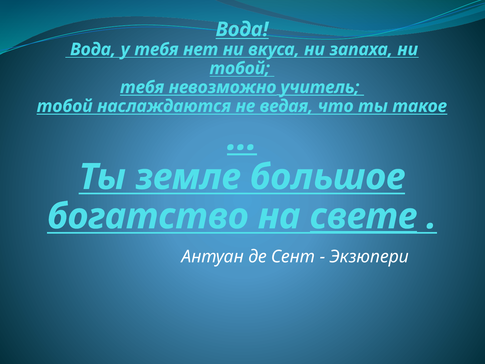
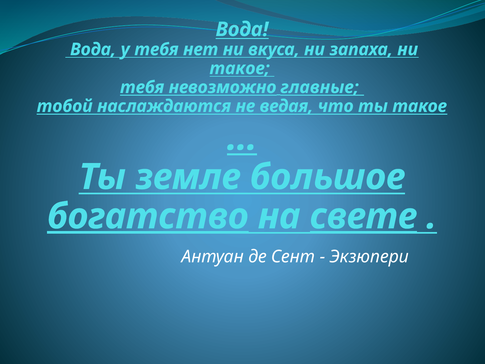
тобой: тобой -> такое (240, 68)
учитель: учитель -> главные (320, 87)
богатство underline: none -> present (148, 216)
